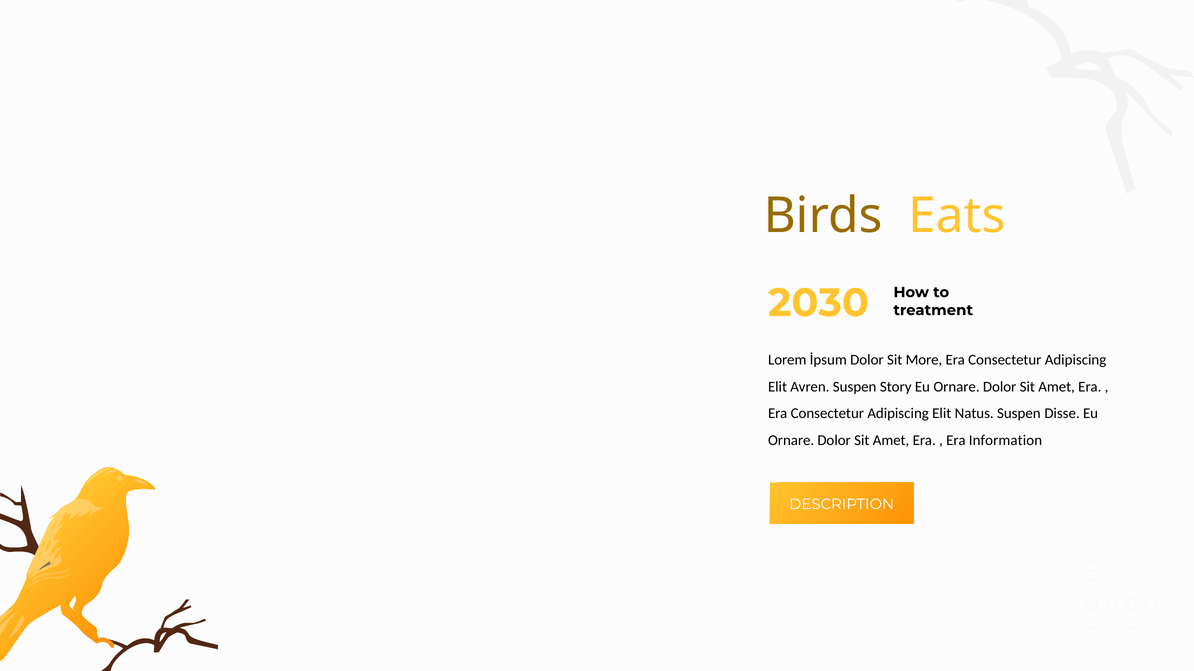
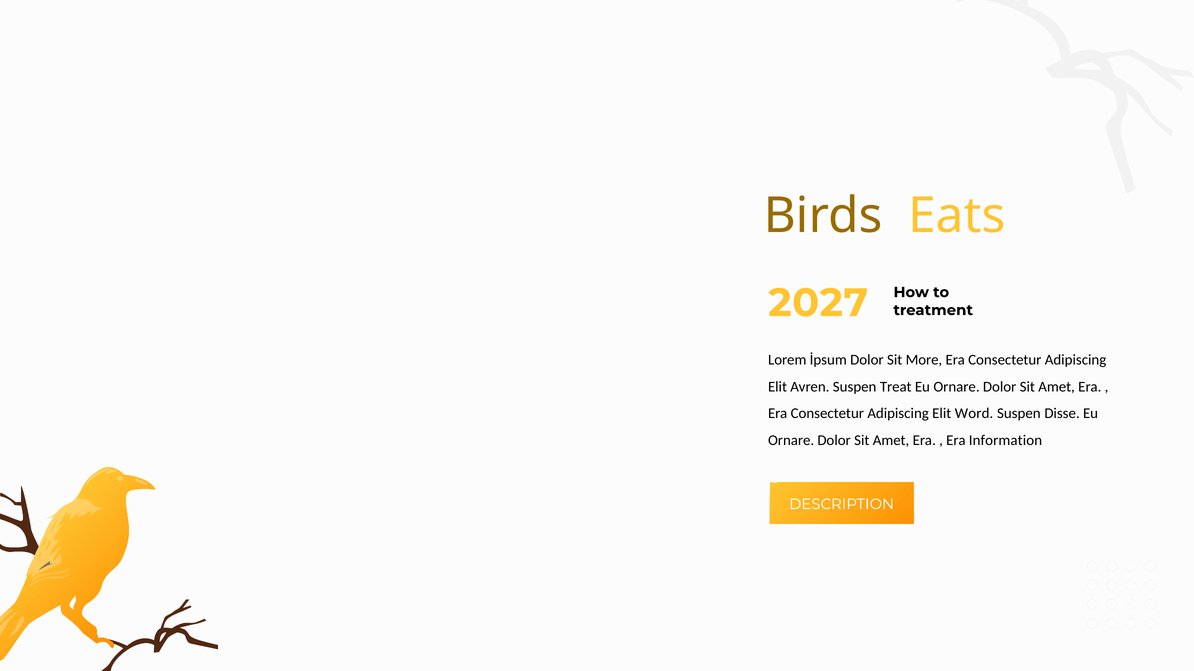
2030: 2030 -> 2027 (818, 303)
Story: Story -> Treat (896, 387)
Natus: Natus -> Word (974, 414)
